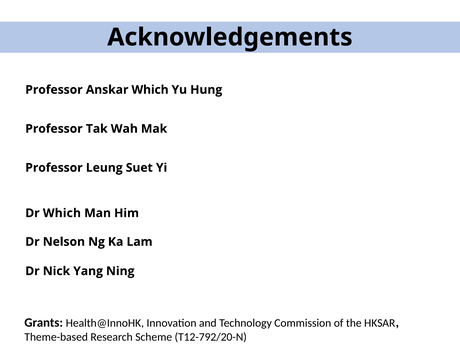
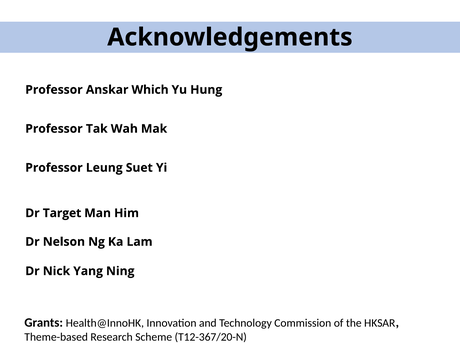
Dr Which: Which -> Target (62, 213)
T12-792/20-N: T12-792/20-N -> T12-367/20-N (211, 337)
